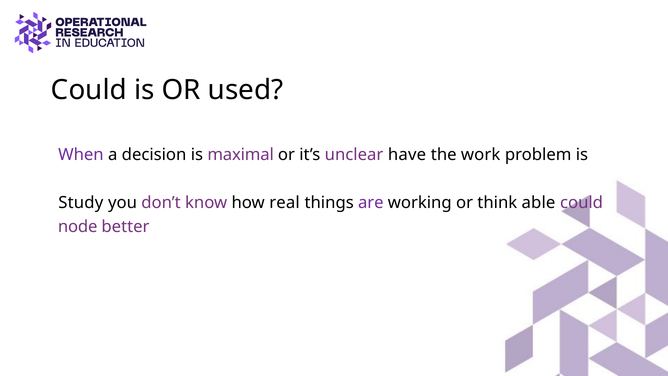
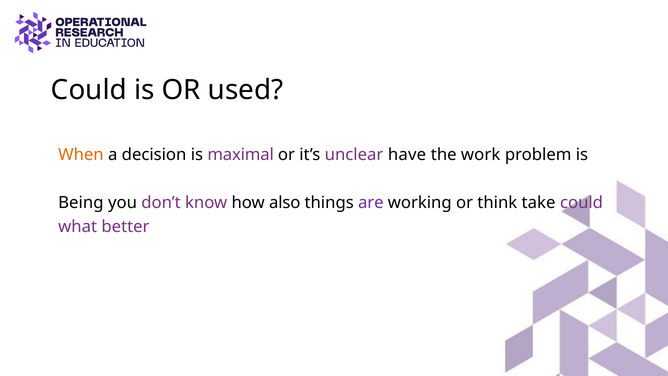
When colour: purple -> orange (81, 155)
Study: Study -> Being (81, 203)
real: real -> also (285, 203)
able: able -> take (539, 203)
node: node -> what (78, 227)
